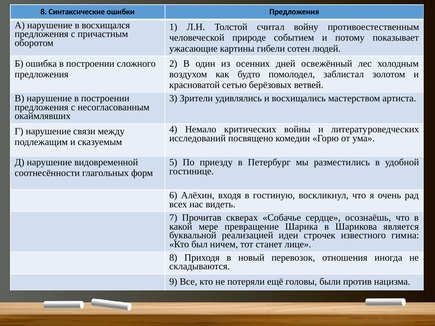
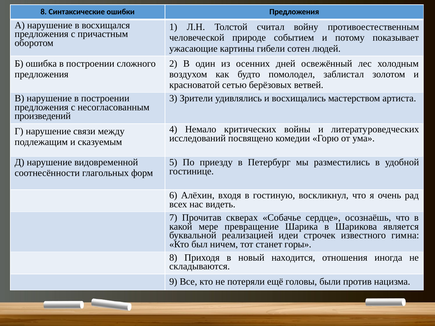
окаймлявших: окаймлявших -> произведений (43, 116)
лице: лице -> горы (298, 244)
перевозок: перевозок -> находится (293, 258)
